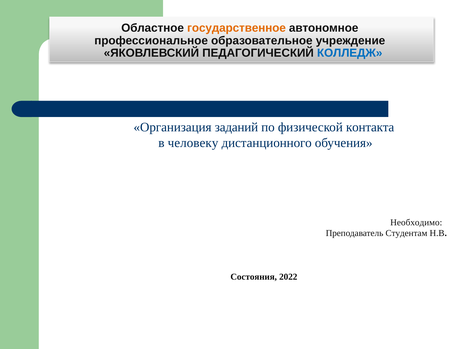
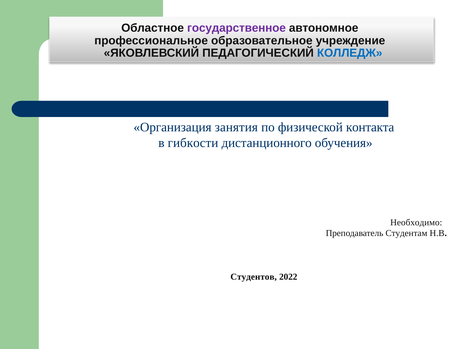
государственное colour: orange -> purple (236, 28)
заданий: заданий -> занятия (236, 127)
человеку: человеку -> гибкости (193, 143)
Состояния: Состояния -> Студентов (254, 277)
